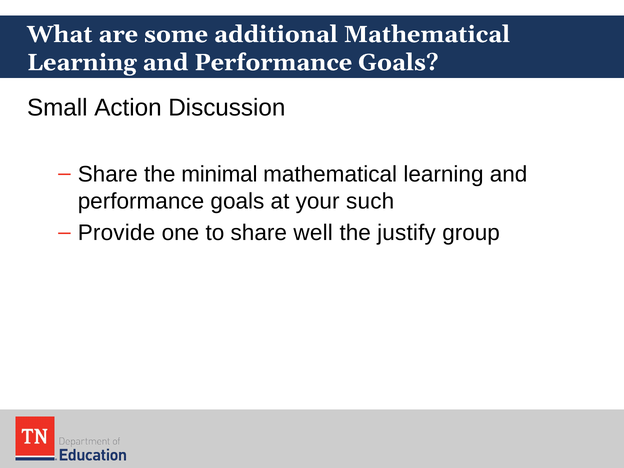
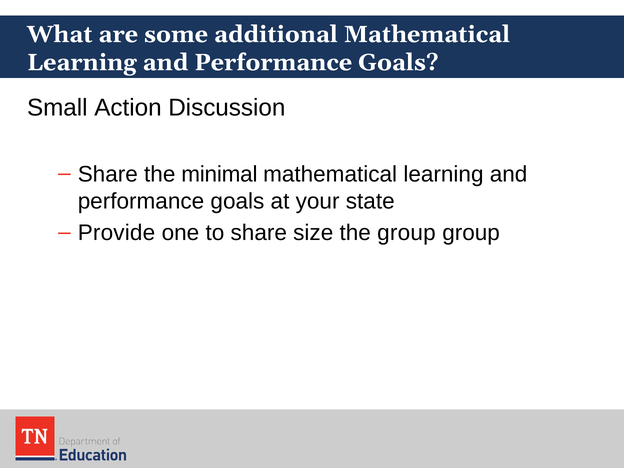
such: such -> state (370, 201)
well: well -> size (313, 233)
the justify: justify -> group (406, 233)
